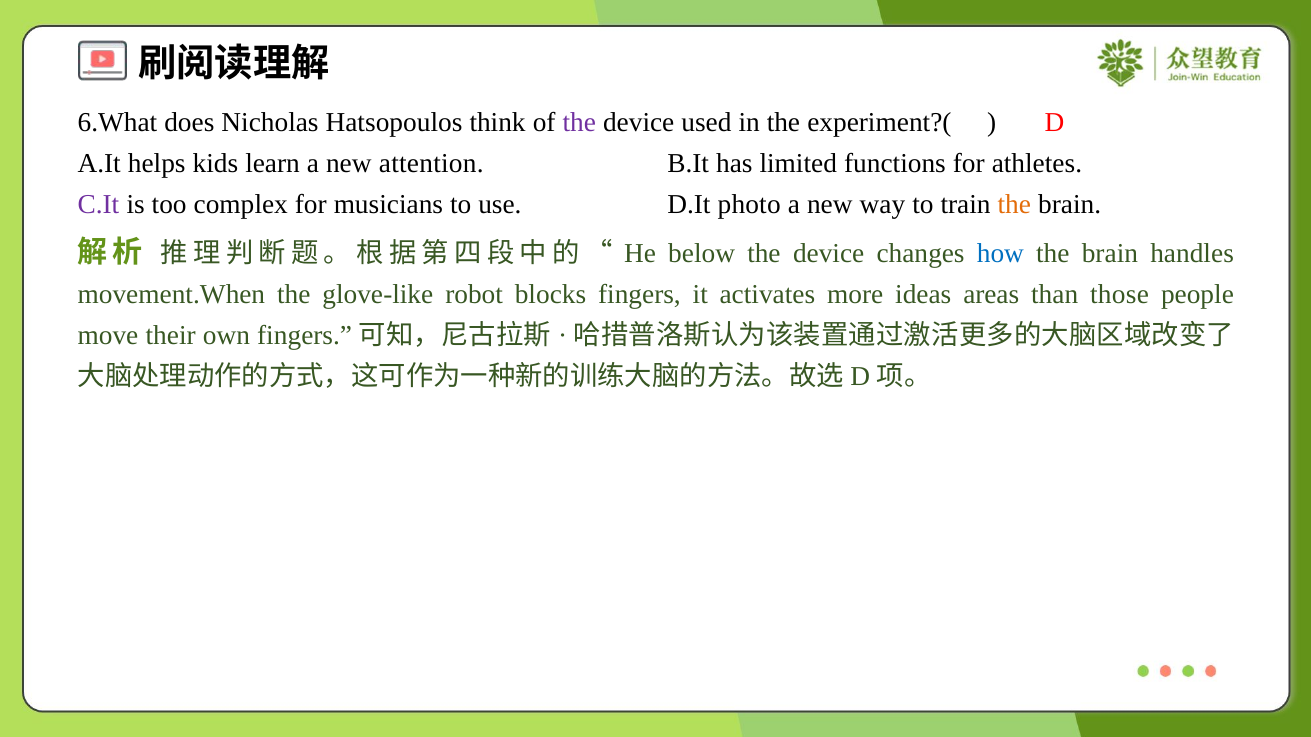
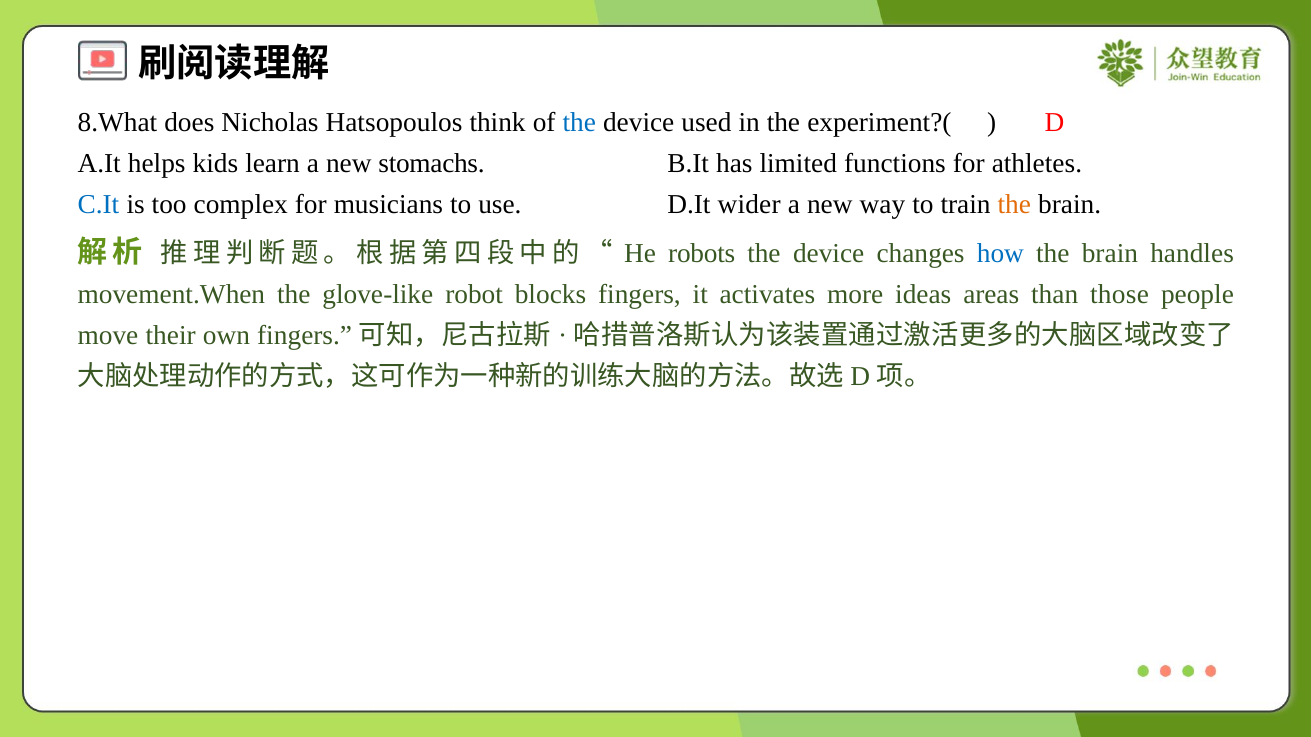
6.What: 6.What -> 8.What (117, 123)
the colour: purple -> blue (579, 123)
attention: attention -> stomachs (432, 164)
C.It colour: purple -> blue (98, 205)
photo: photo -> wider (749, 205)
below: below -> robots (702, 253)
